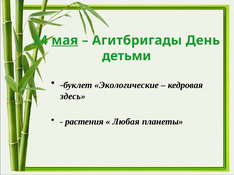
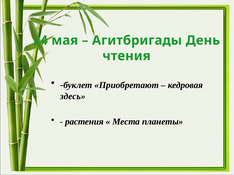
мая underline: present -> none (65, 40)
детьми: детьми -> чтения (126, 56)
Экологические: Экологические -> Приобретают (127, 85)
Любая: Любая -> Места (126, 122)
